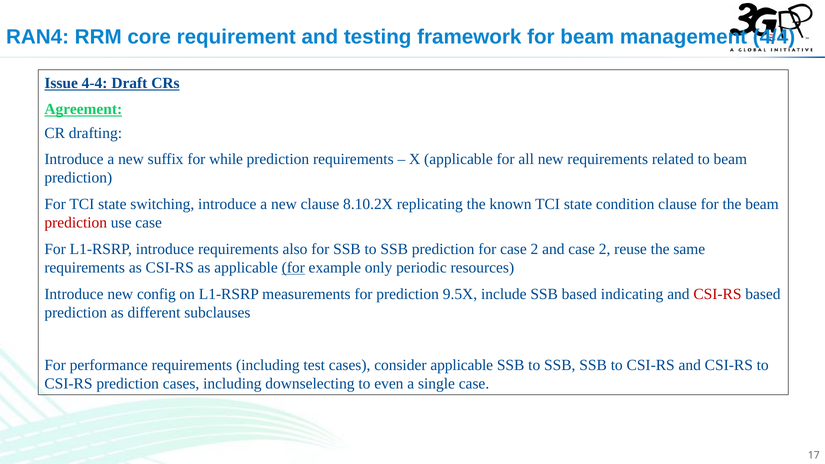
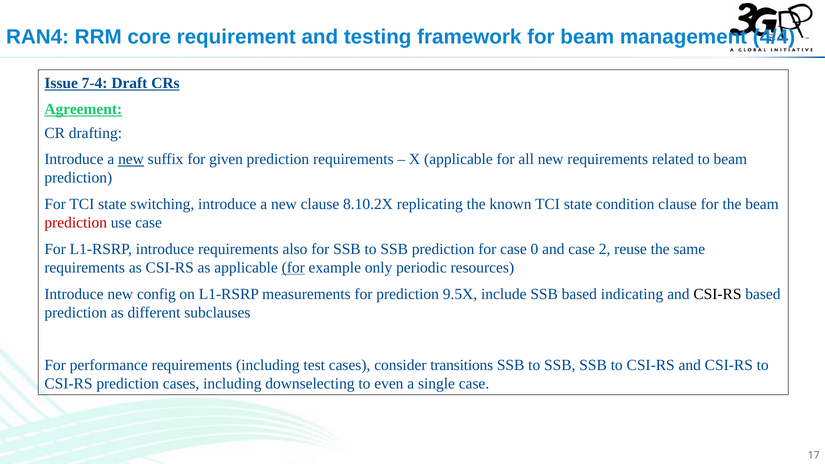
4-4: 4-4 -> 7-4 (95, 83)
new underline: none -> present (131, 159)
while: while -> given (226, 159)
for case 2: 2 -> 0 (534, 249)
CSI-RS colour: red -> black (717, 294)
consider applicable: applicable -> transitions (462, 365)
